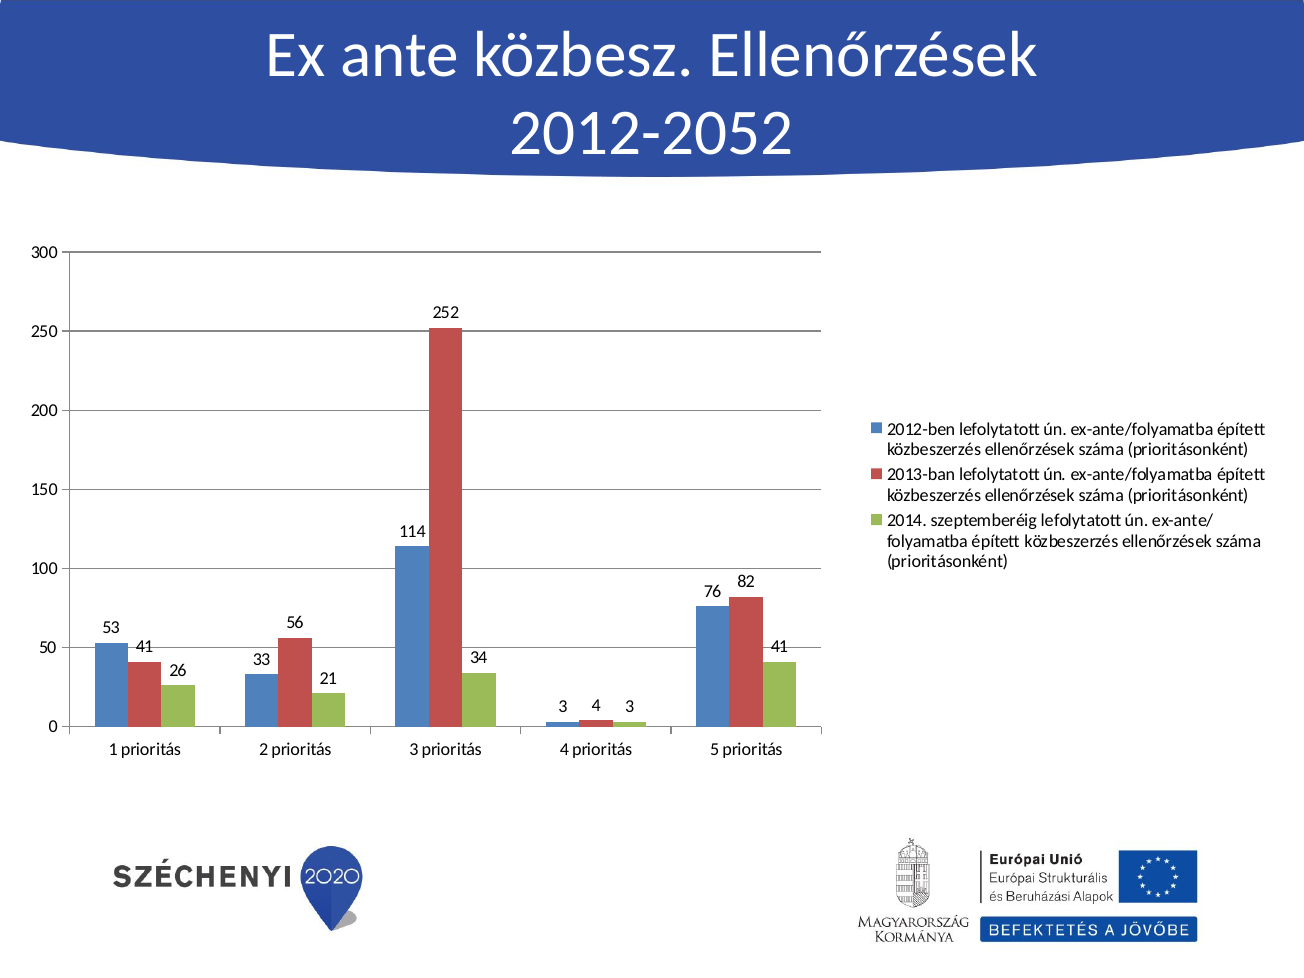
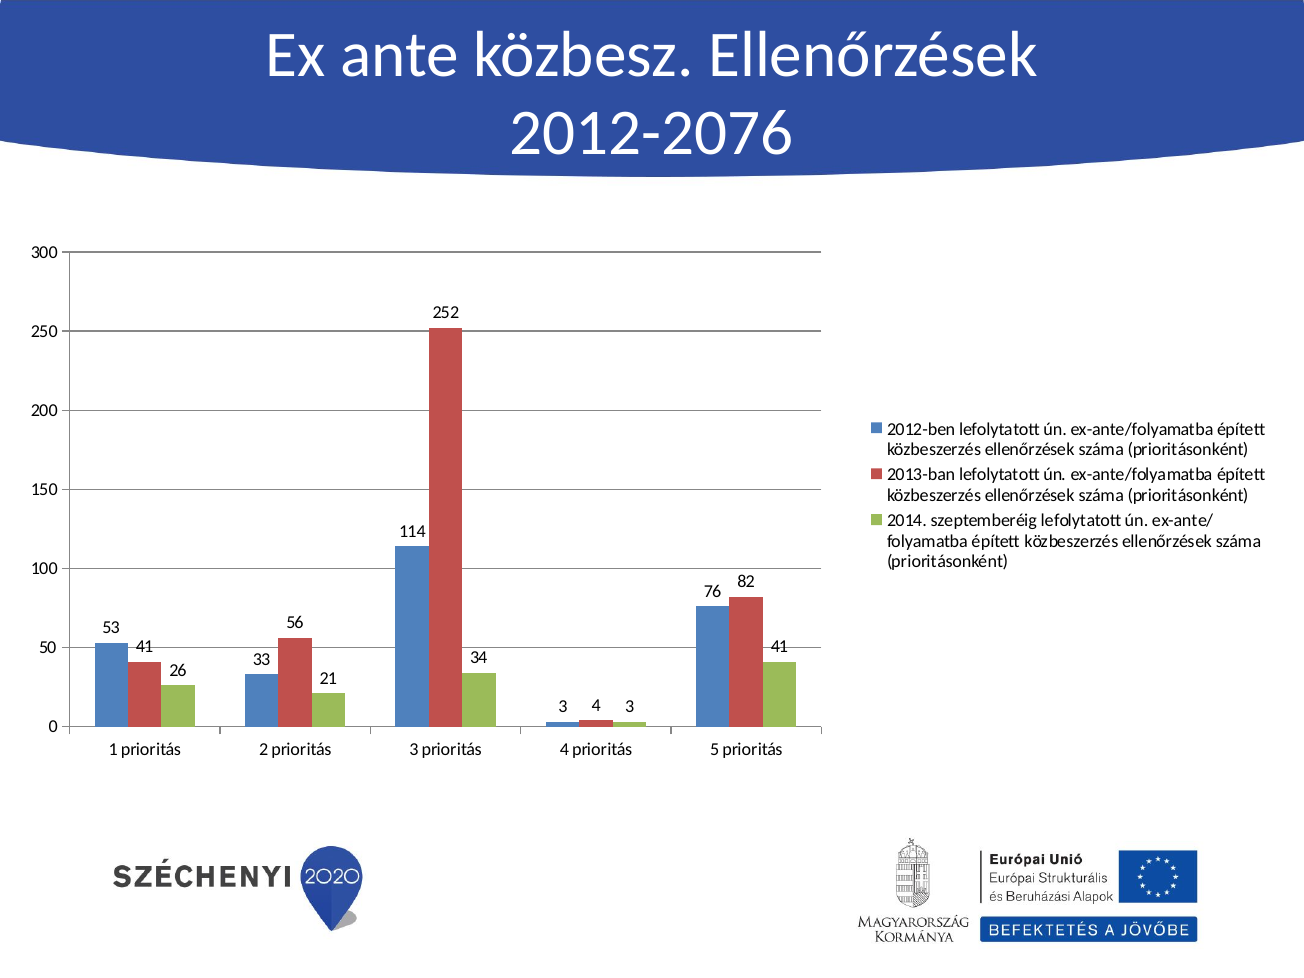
2012-2052: 2012-2052 -> 2012-2076 (652, 133)
